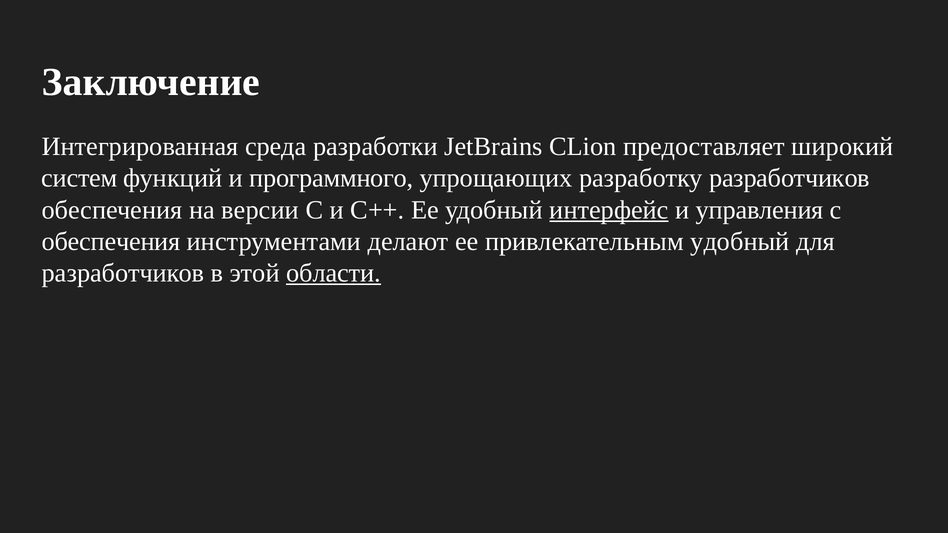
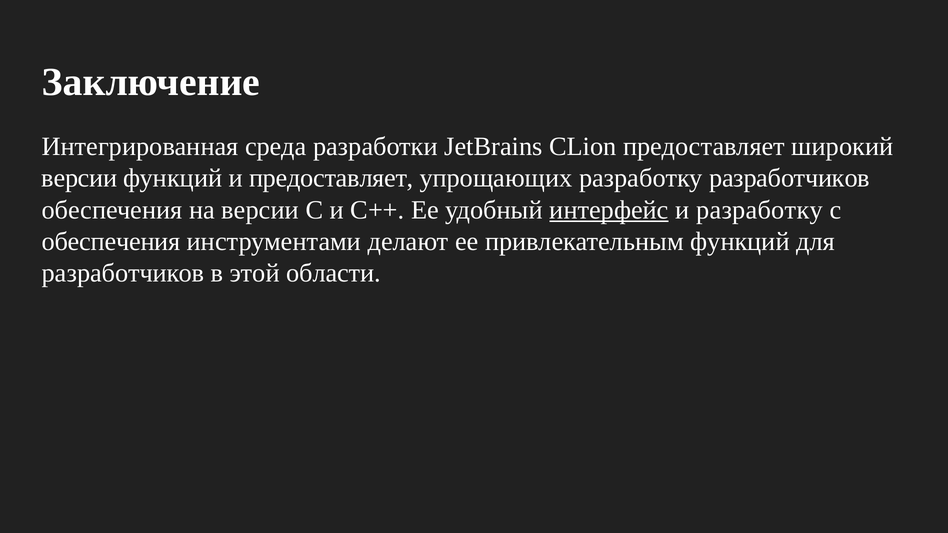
систем: систем -> версии (79, 178)
и программного: программного -> предоставляет (331, 178)
и управления: управления -> разработку (760, 210)
привлекательным удобный: удобный -> функций (740, 242)
области underline: present -> none (334, 273)
